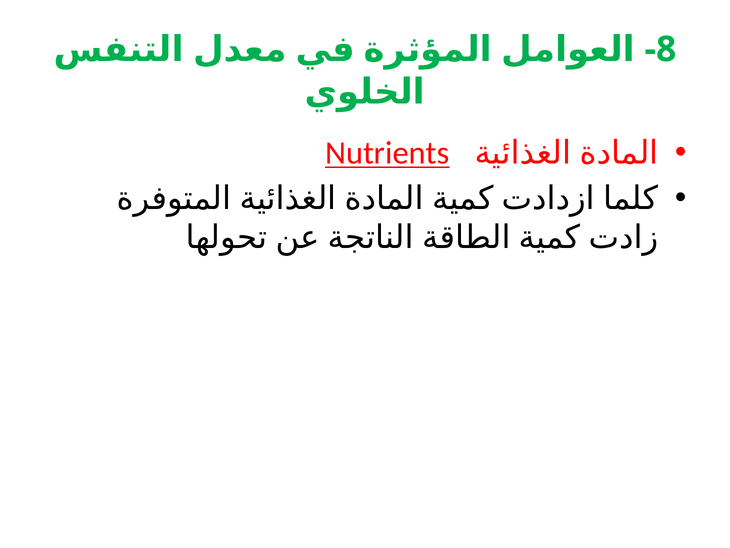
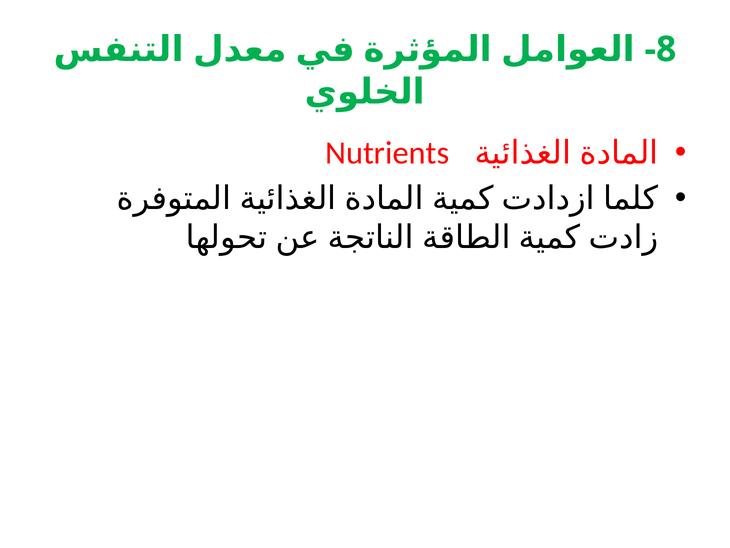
Nutrients underline: present -> none (387, 153)
